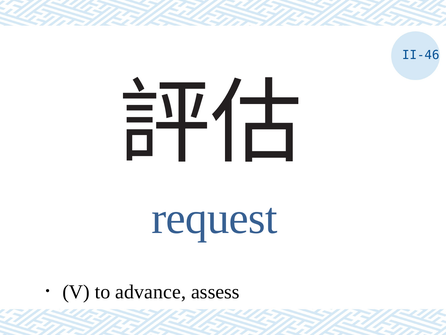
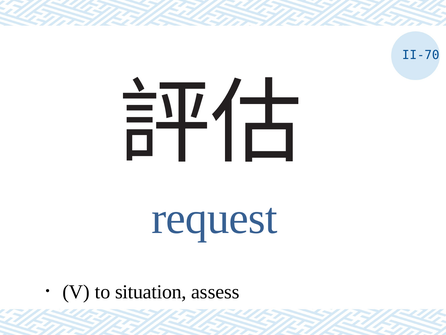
II-46: II-46 -> II-70 (421, 55)
advance: advance -> situation (151, 292)
